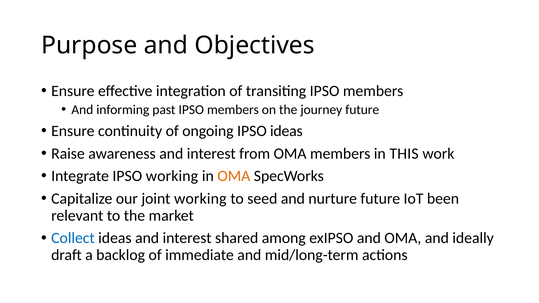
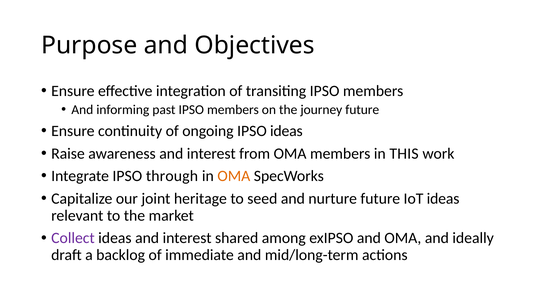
IPSO working: working -> through (172, 176)
joint working: working -> heritage (200, 199)
IoT been: been -> ideas (443, 199)
Collect colour: blue -> purple (73, 238)
